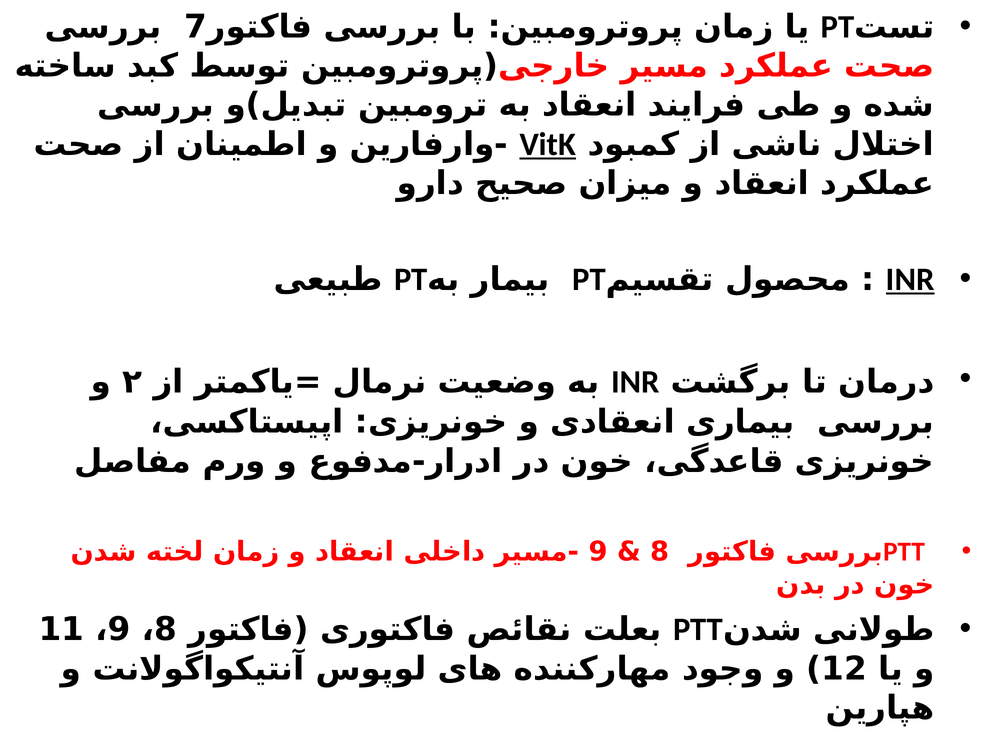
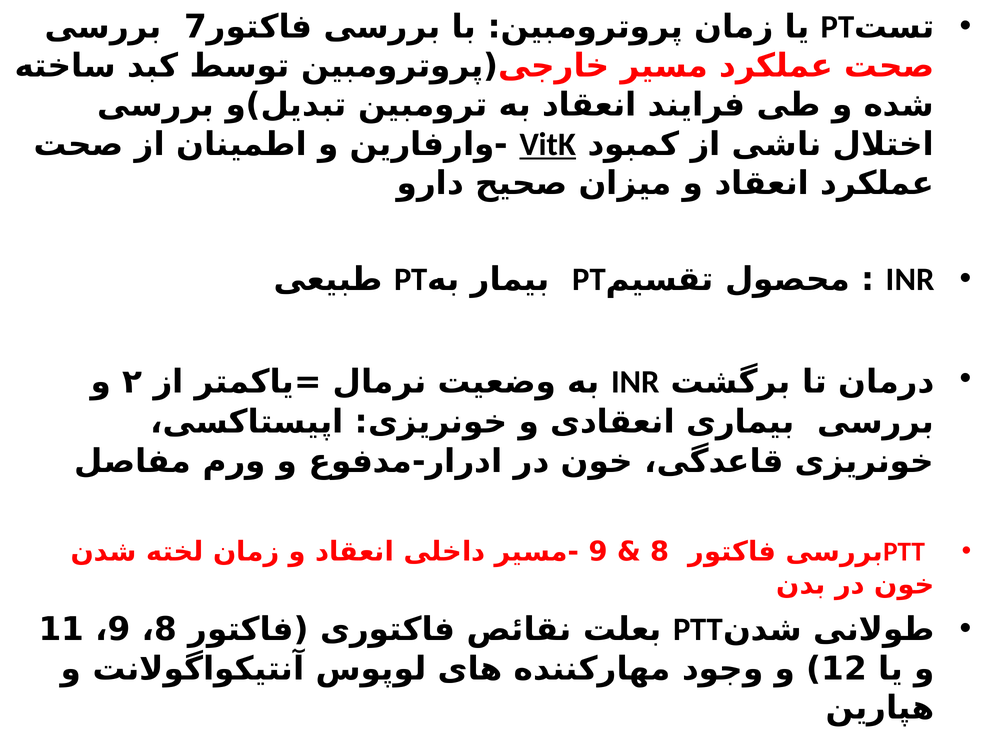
INR underline: present -> none (910, 280)
